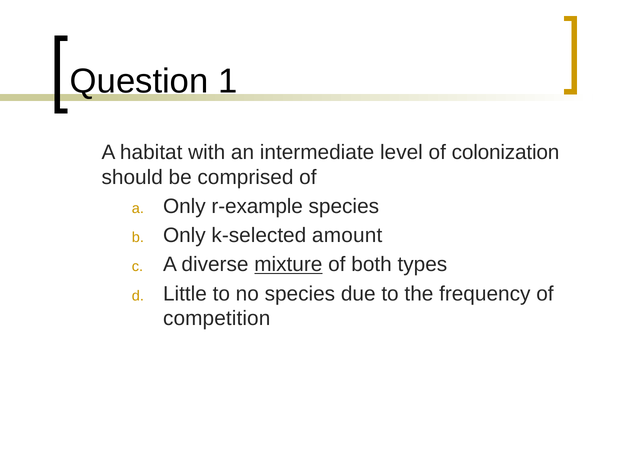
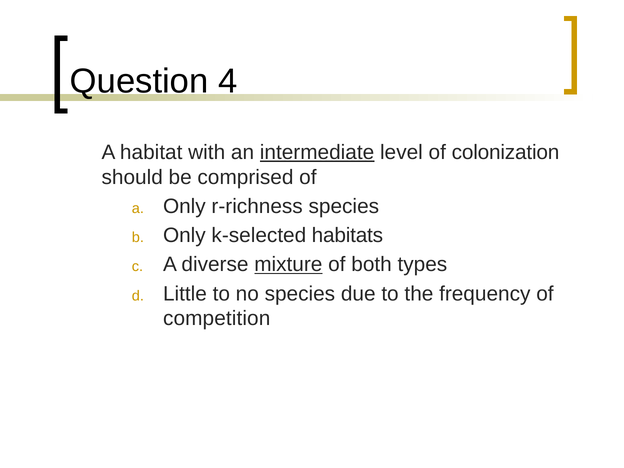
1: 1 -> 4 (228, 82)
intermediate underline: none -> present (317, 152)
r-example: r-example -> r-richness (257, 206)
amount: amount -> habitats (347, 235)
